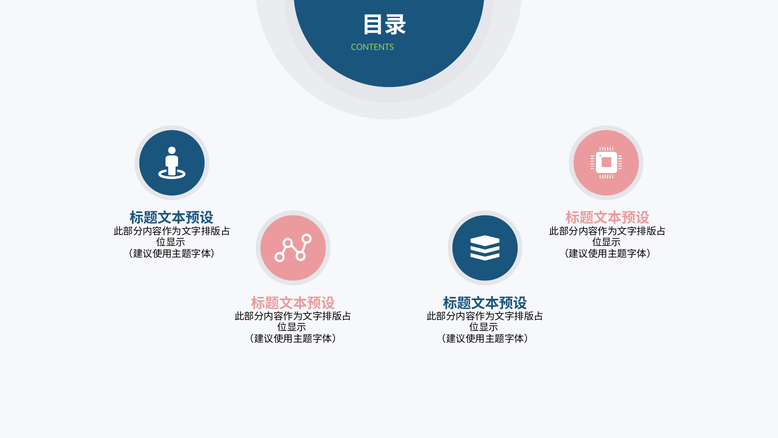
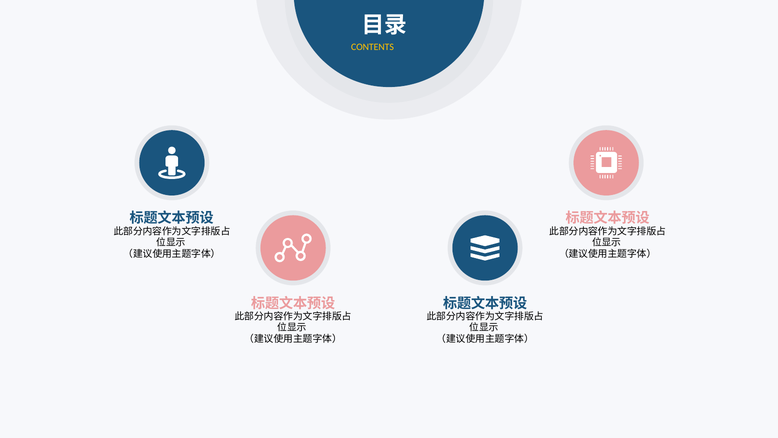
CONTENTS colour: light green -> yellow (372, 47)
